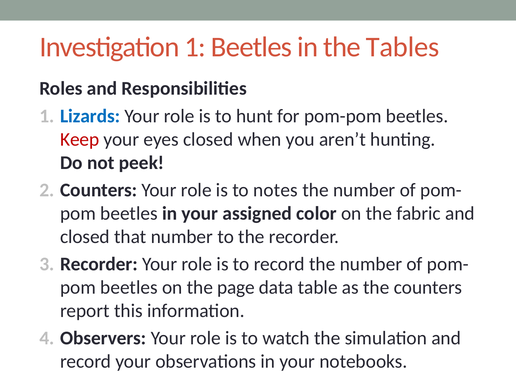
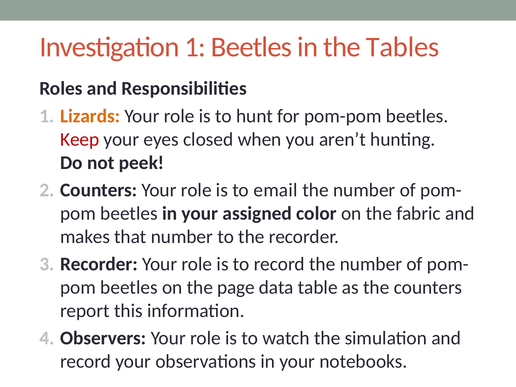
Lizards colour: blue -> orange (90, 116)
notes: notes -> email (276, 190)
closed: closed -> makes (85, 237)
